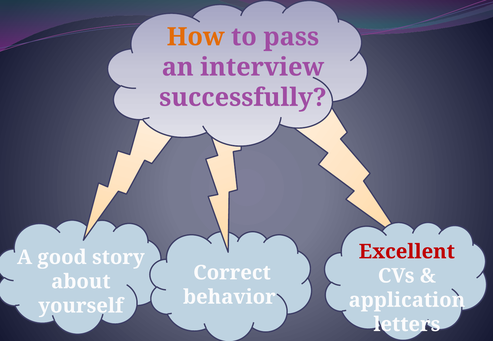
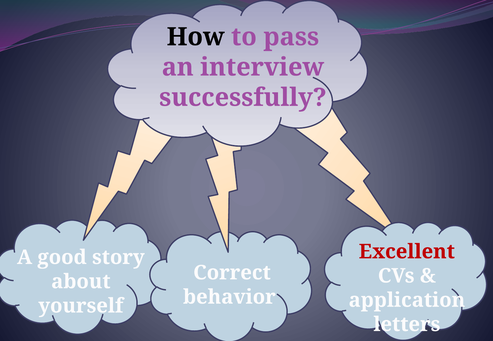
How colour: orange -> black (196, 37)
